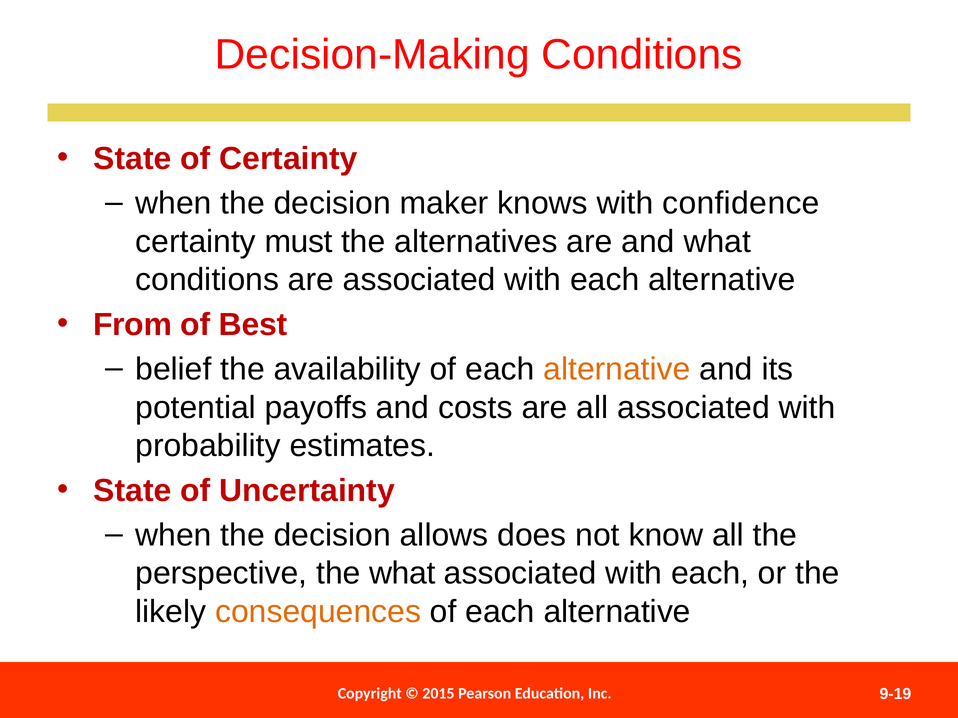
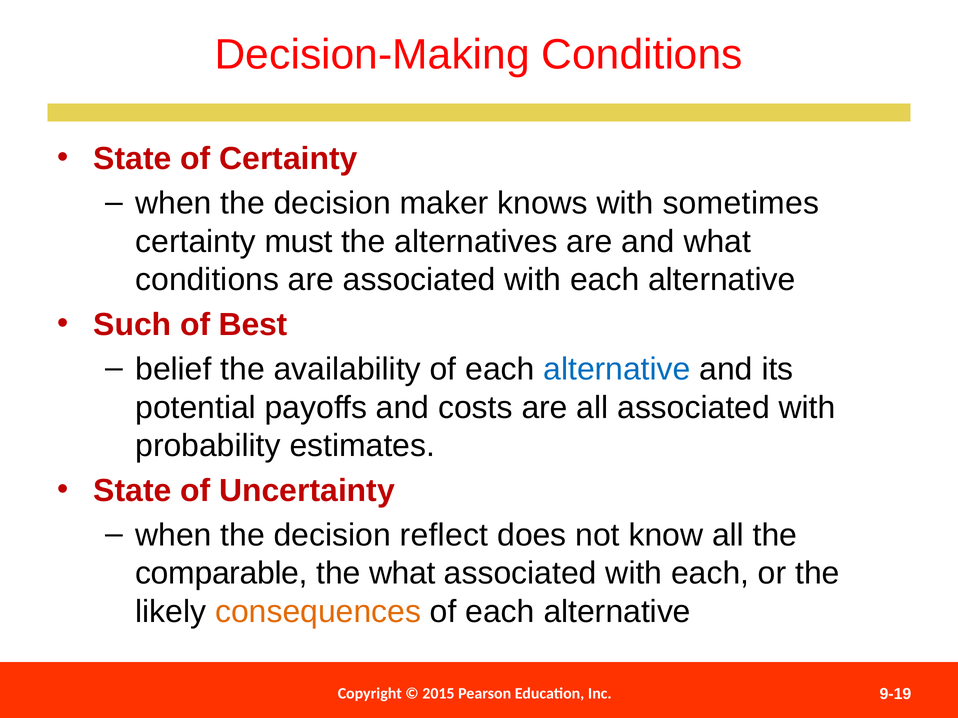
confidence: confidence -> sometimes (741, 203)
From: From -> Such (132, 325)
alternative colour: orange -> blue (617, 369)
allows: allows -> reflect (444, 536)
perspective: perspective -> comparable (221, 574)
